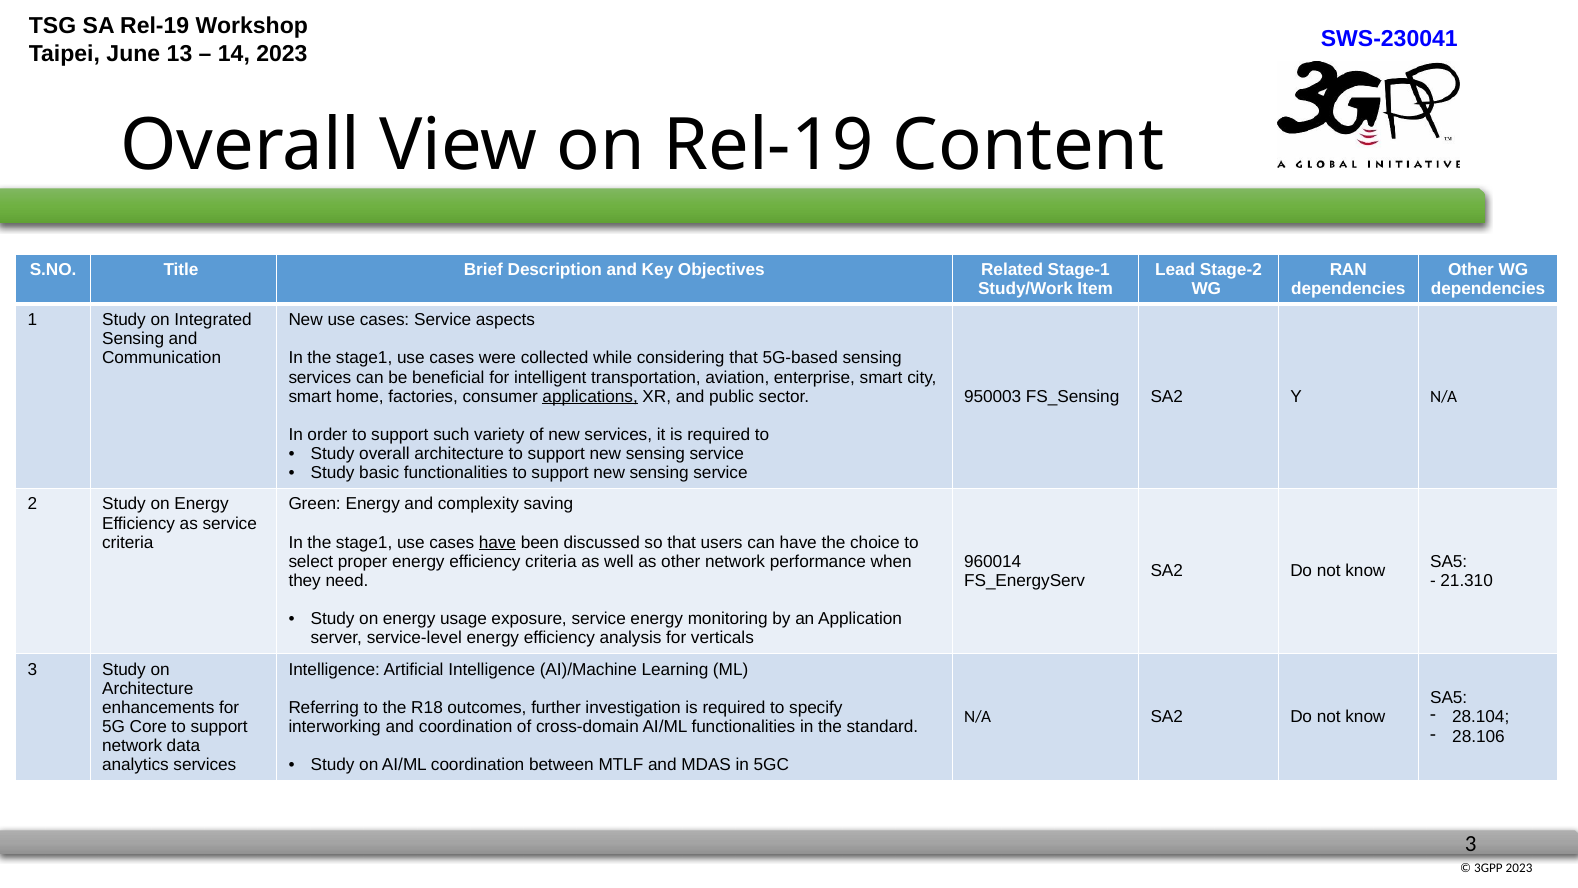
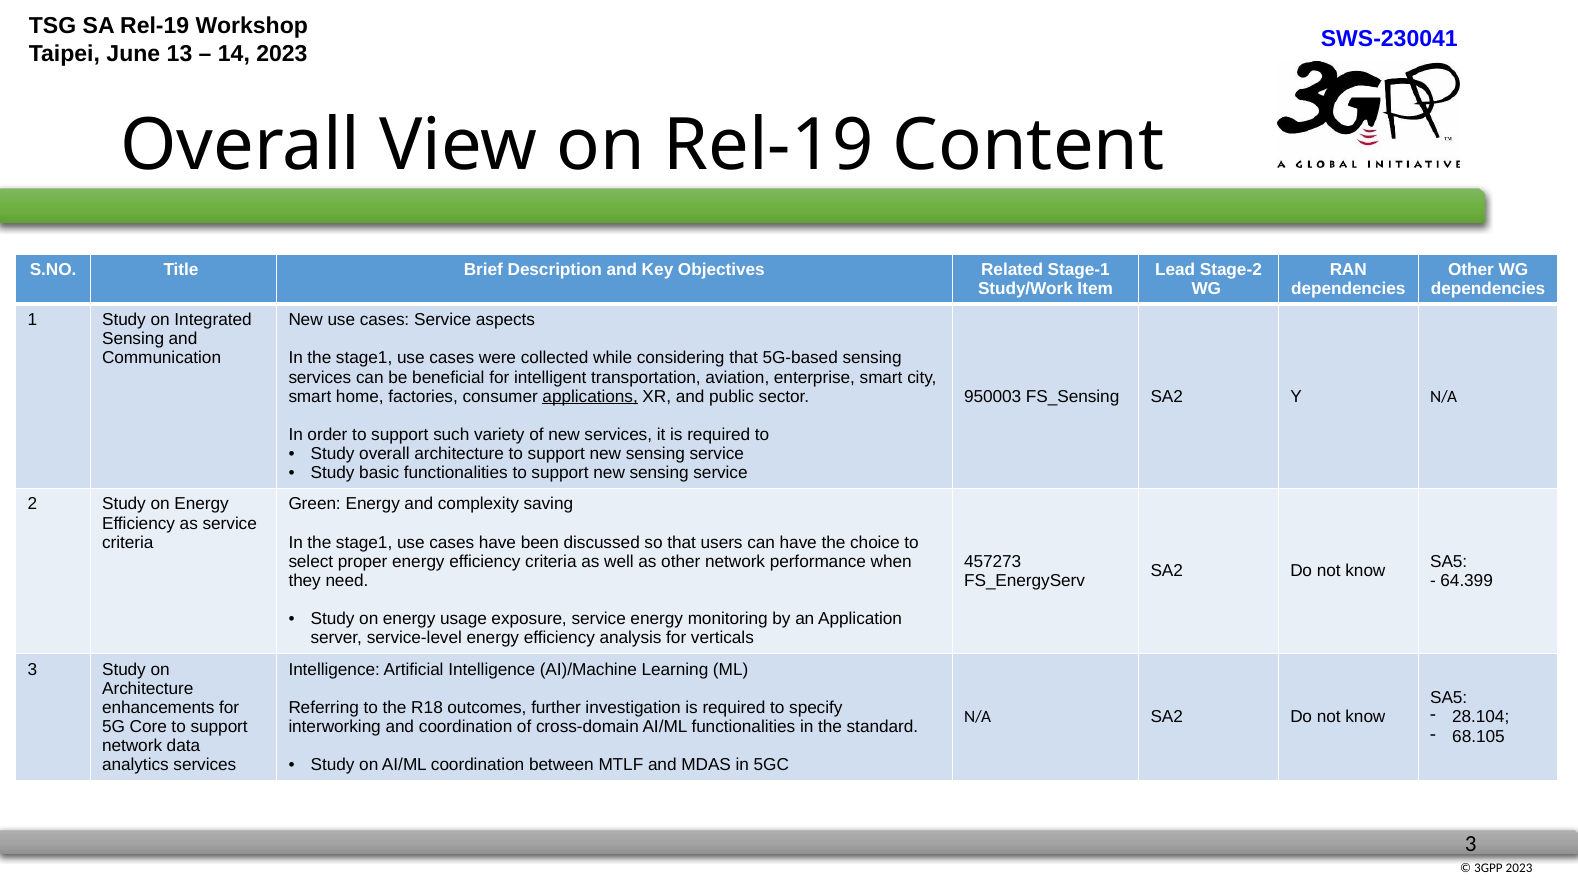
have underline: present -> none (497, 542)
960014: 960014 -> 457273 (993, 561)
21.310: 21.310 -> 64.399 (1467, 581)
28.106: 28.106 -> 68.105 (1478, 736)
